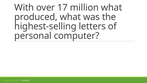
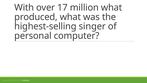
letters: letters -> singer (92, 26)
